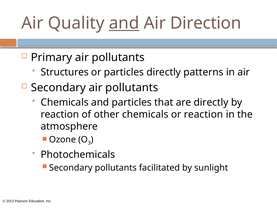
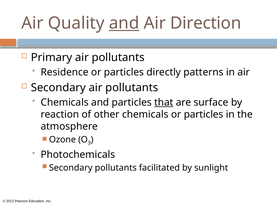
Structures: Structures -> Residence (65, 72)
that underline: none -> present (164, 102)
are directly: directly -> surface (211, 102)
chemicals or reaction: reaction -> particles (204, 114)
